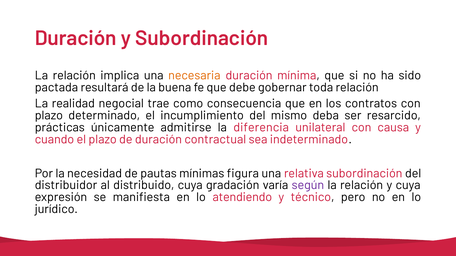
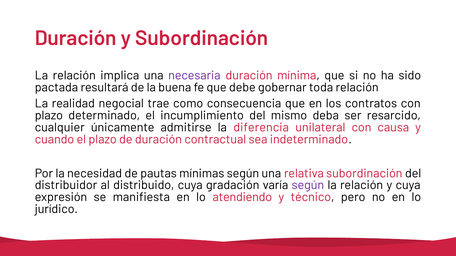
necesaria colour: orange -> purple (194, 76)
prácticas: prácticas -> cualquier (60, 128)
mínimas figura: figura -> según (243, 174)
